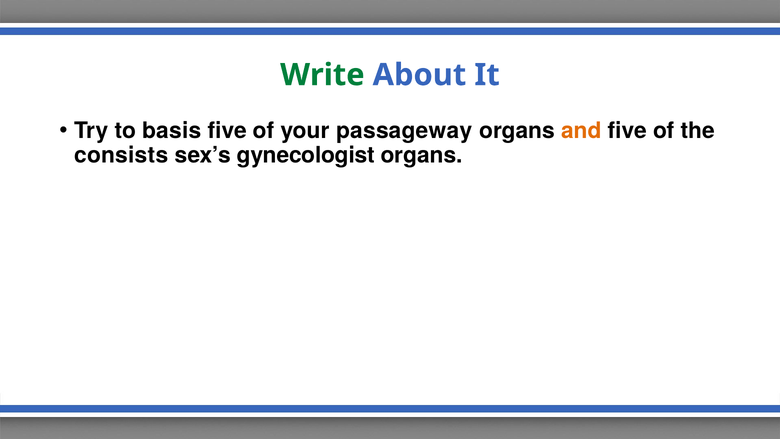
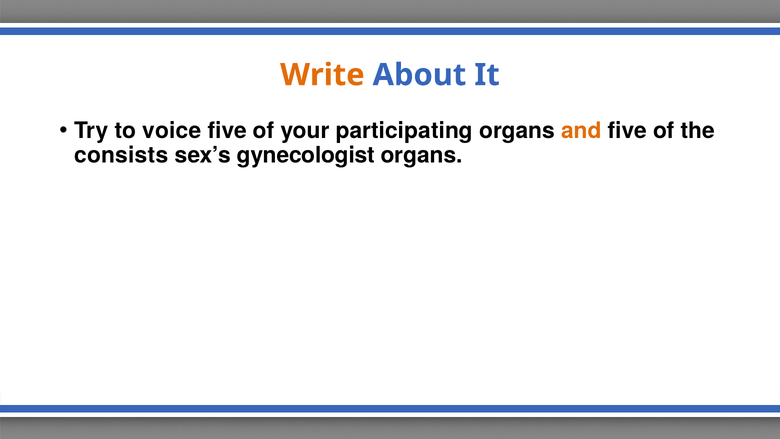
Write colour: green -> orange (322, 75)
basis: basis -> voice (172, 131)
passageway: passageway -> participating (404, 131)
